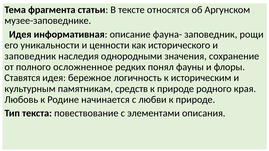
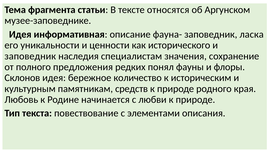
рощи: рощи -> ласка (252, 34)
однородными: однородными -> специалистам (131, 56)
осложненное: осложненное -> предложения (83, 67)
Ставятся: Ставятся -> Склонов (22, 78)
логичность: логичность -> количество (138, 78)
